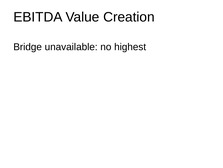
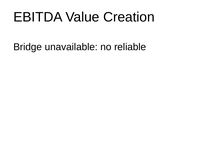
highest: highest -> reliable (130, 47)
